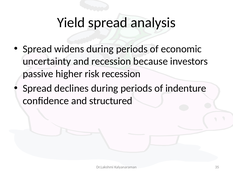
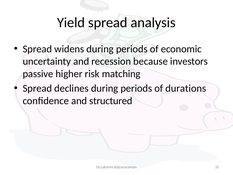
risk recession: recession -> matching (121, 74)
indenture: indenture -> durations (186, 88)
